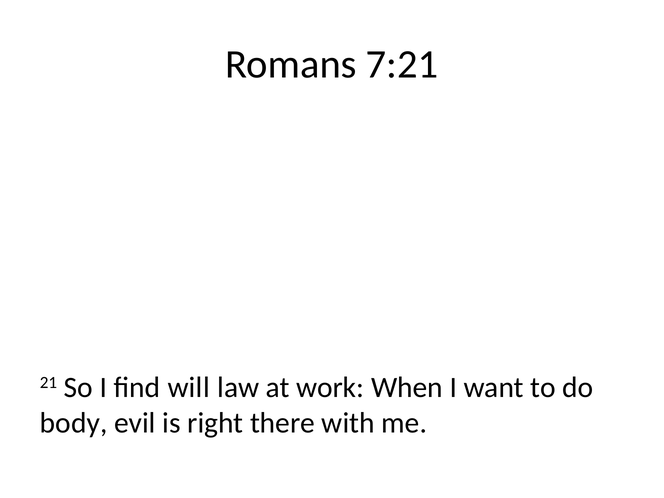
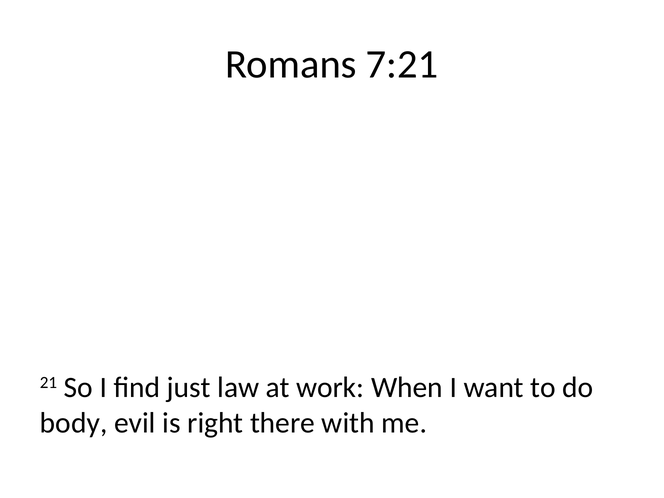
will: will -> just (189, 387)
